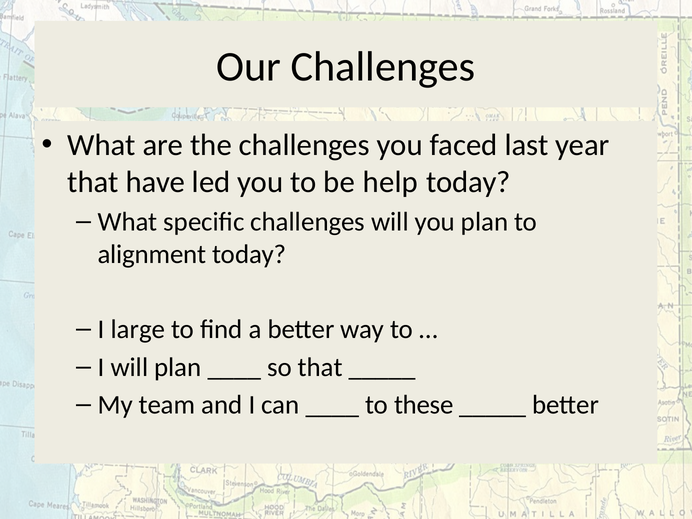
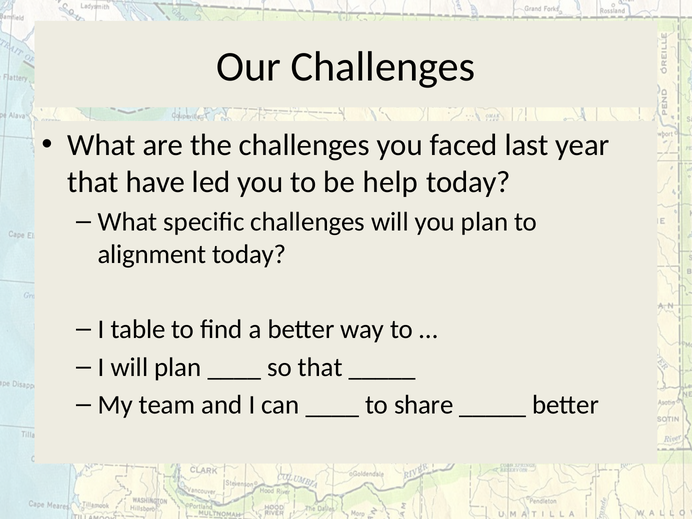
large: large -> table (138, 330)
these: these -> share (424, 405)
